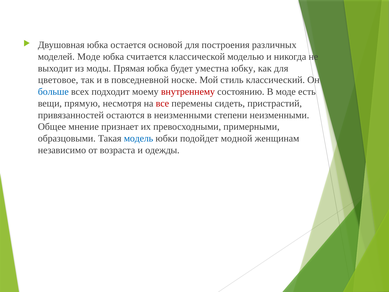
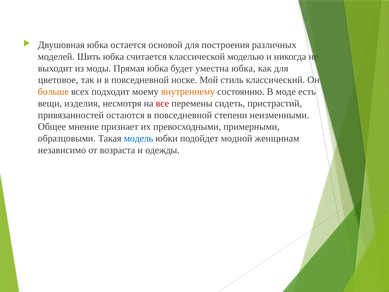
моделей Моде: Моде -> Шить (89, 57)
уместна юбку: юбку -> юбка (243, 68)
больше colour: blue -> orange (53, 92)
внутреннему colour: red -> orange (188, 92)
прямую: прямую -> изделия (82, 103)
остаются в неизменными: неизменными -> повседневной (183, 115)
